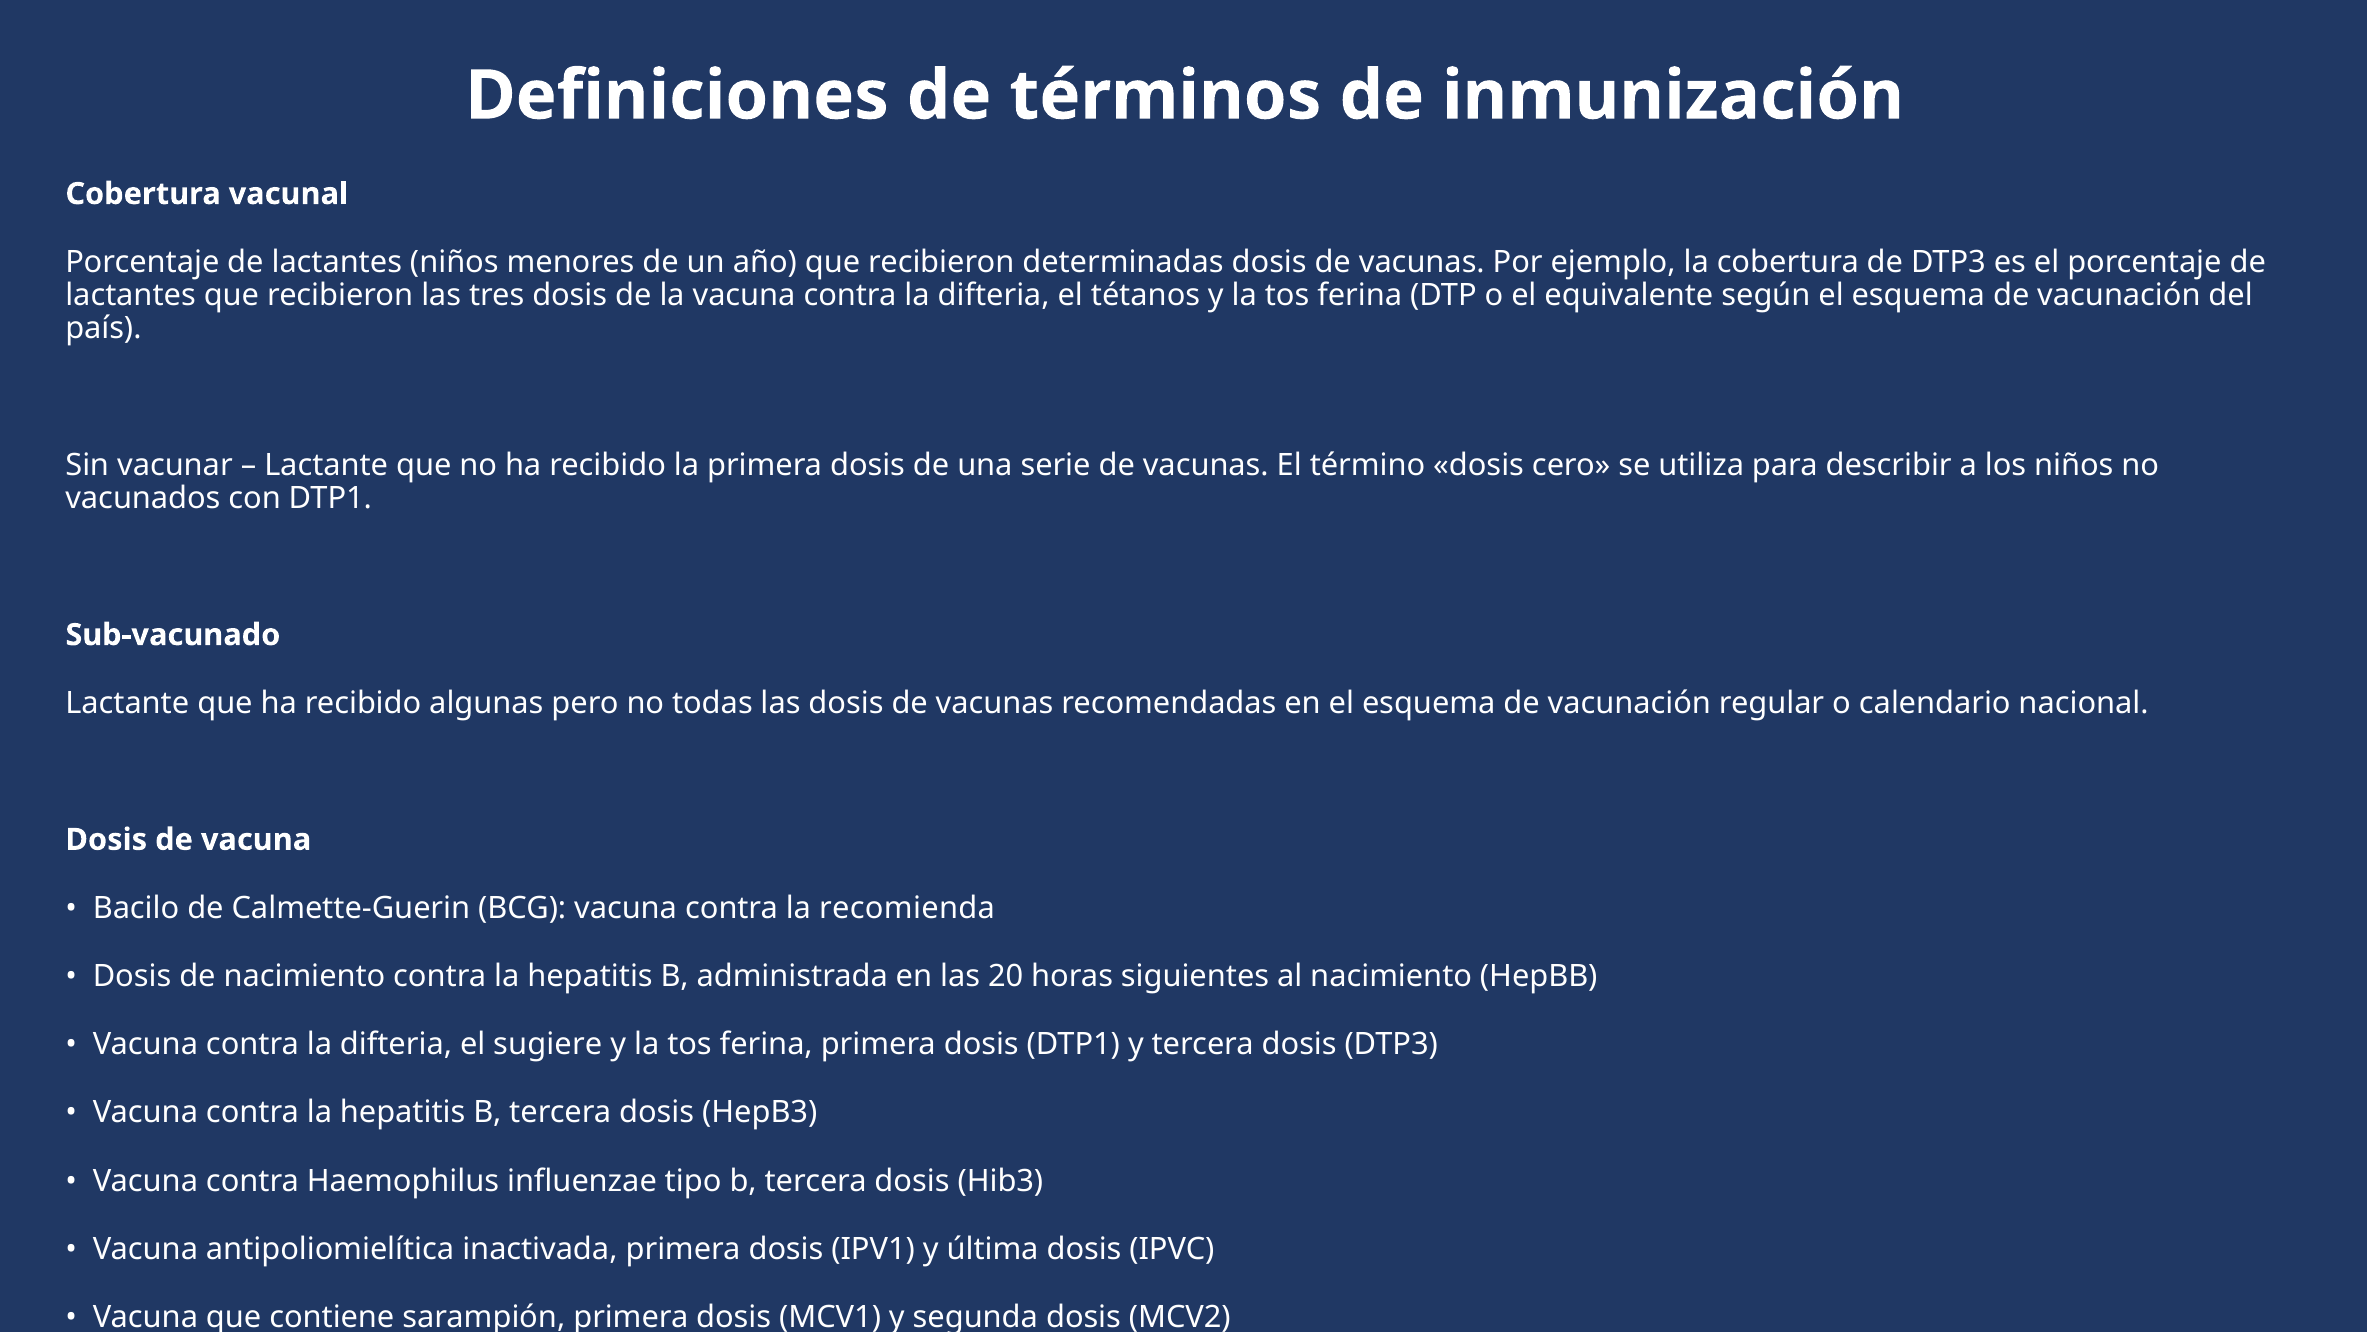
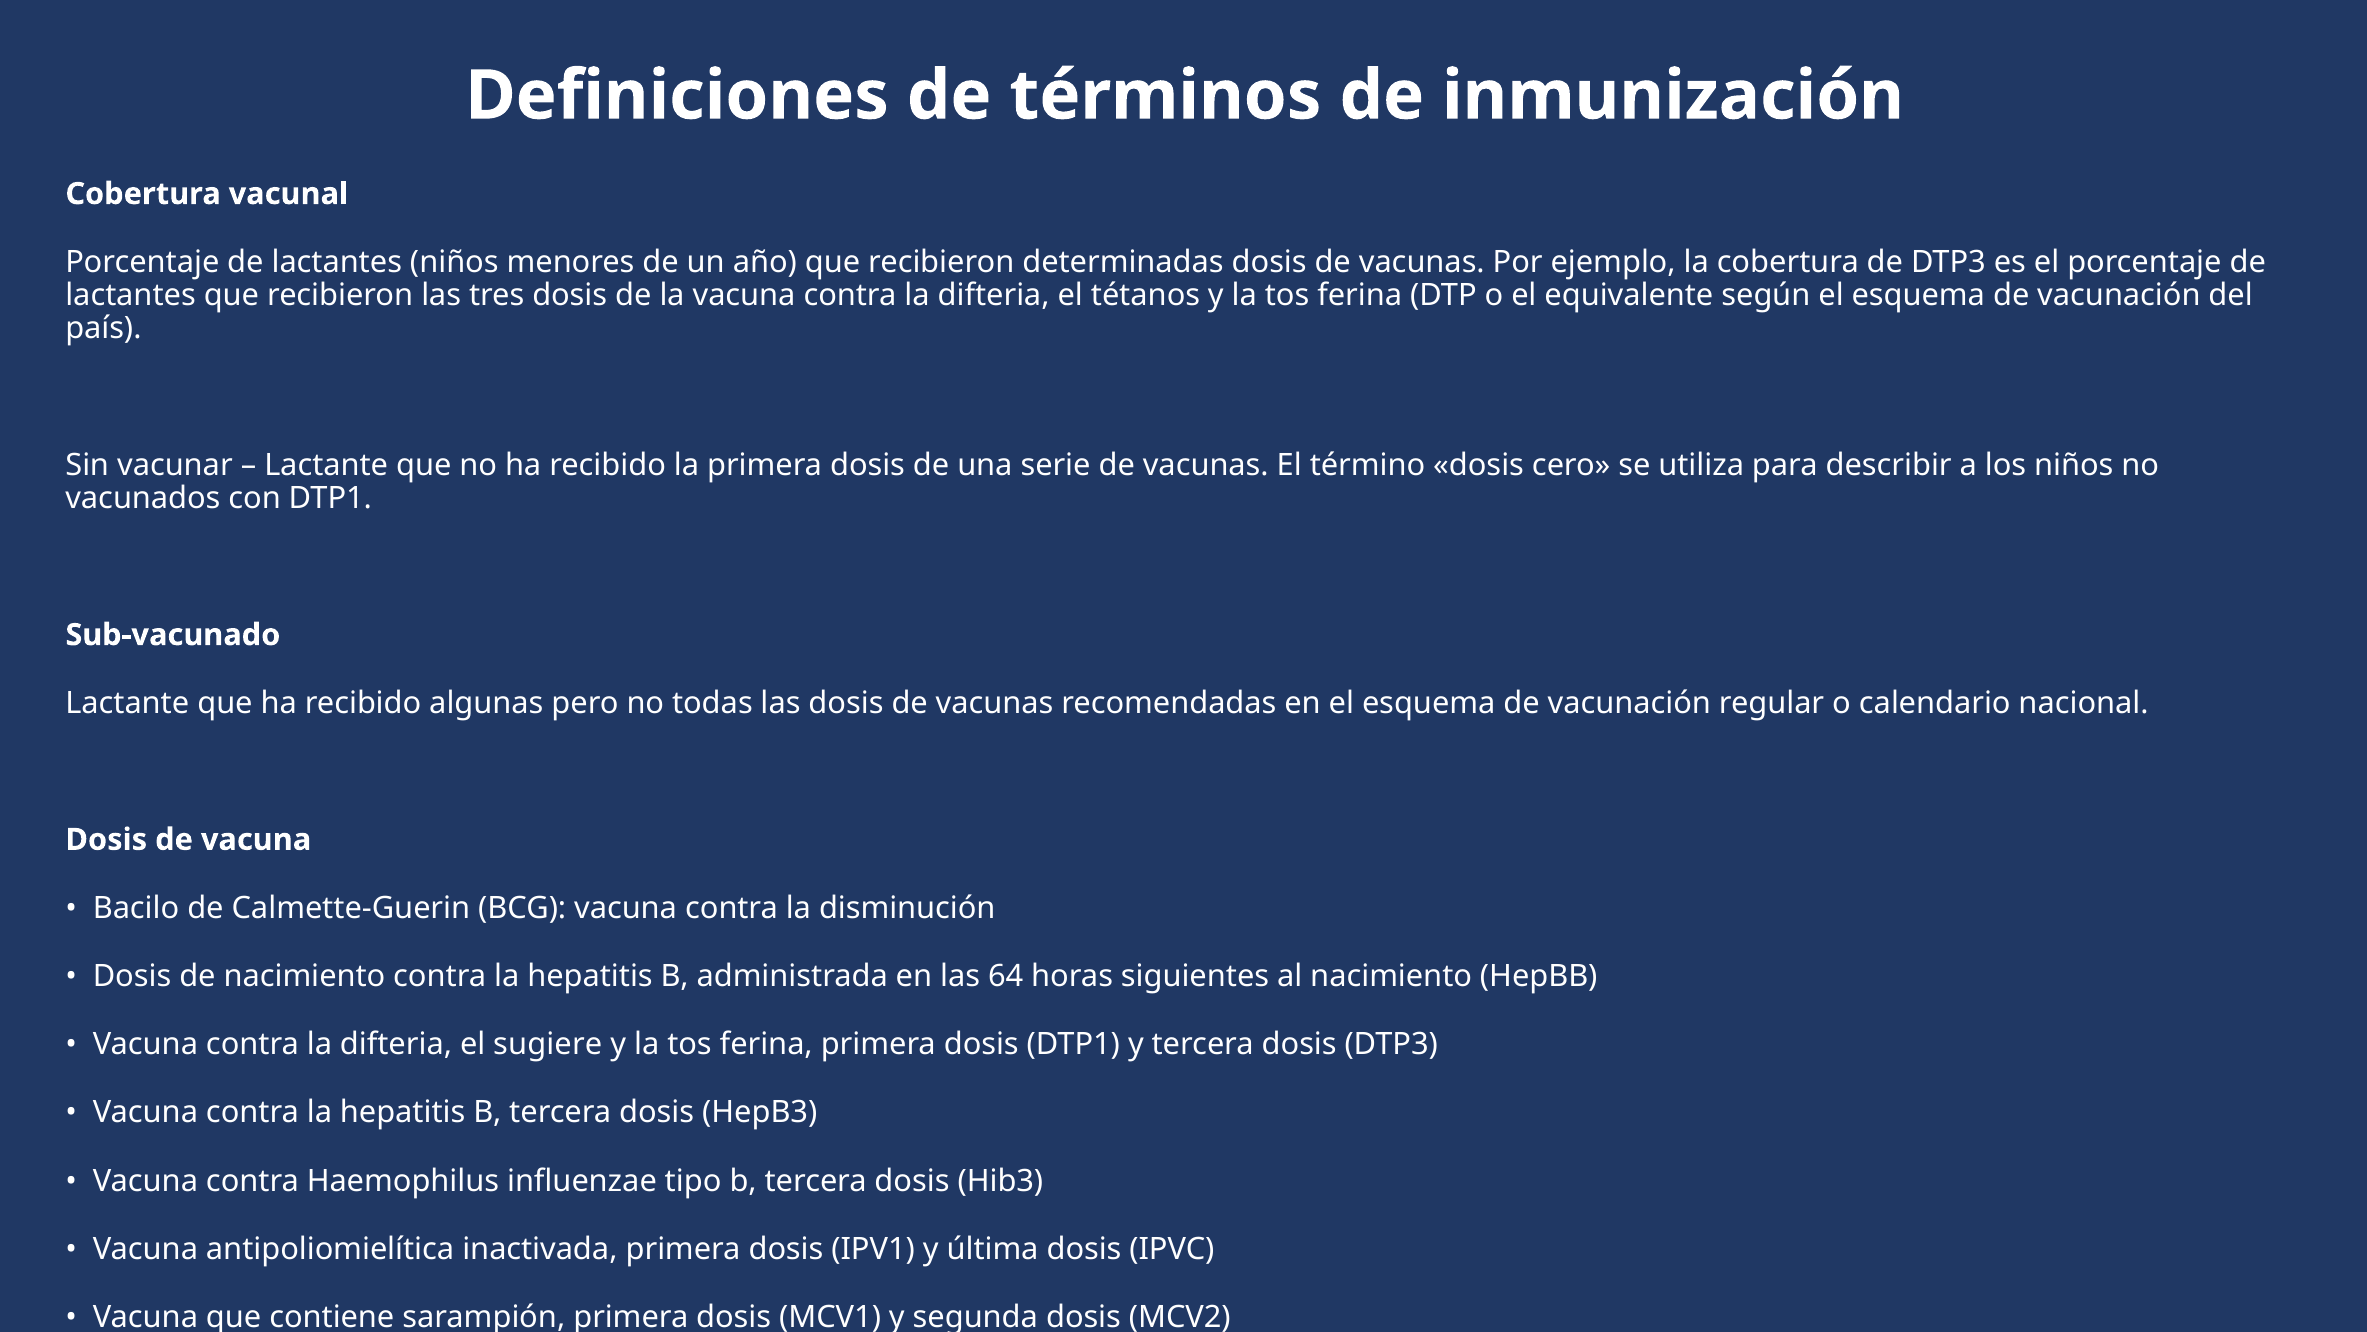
recomienda: recomienda -> disminución (907, 908)
20: 20 -> 64 (1006, 976)
